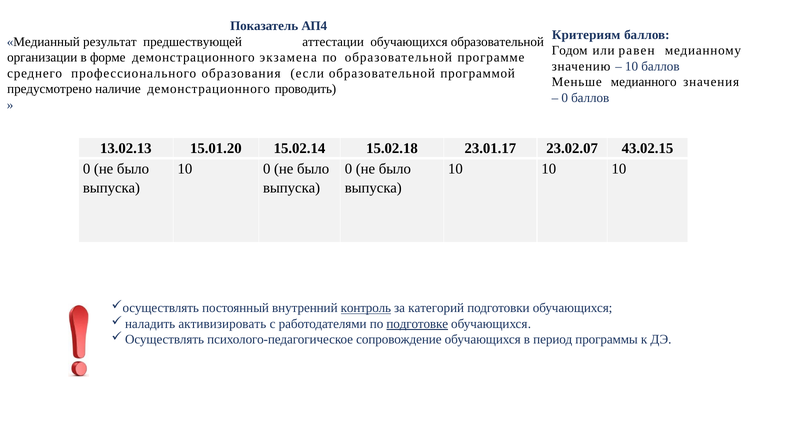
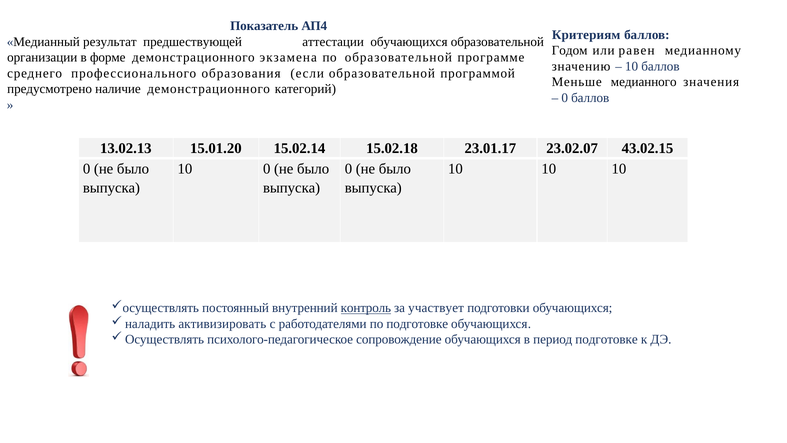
проводить: проводить -> категорий (305, 89)
категорий: категорий -> участвует (436, 308)
подготовке underline: present -> none (417, 324)
период программы: программы -> подготовке (607, 339)
